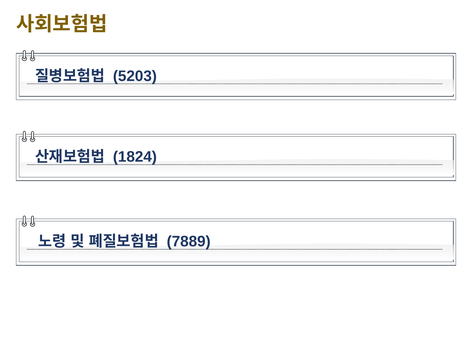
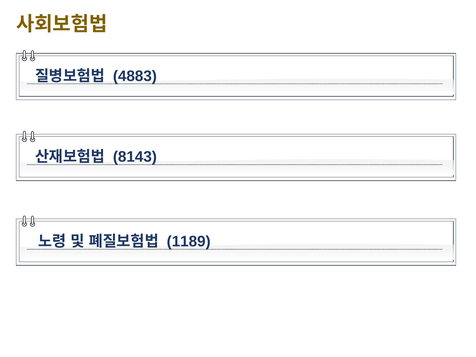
5203: 5203 -> 4883 (135, 76)
1824: 1824 -> 8143 (135, 157)
7889: 7889 -> 1189 (189, 242)
